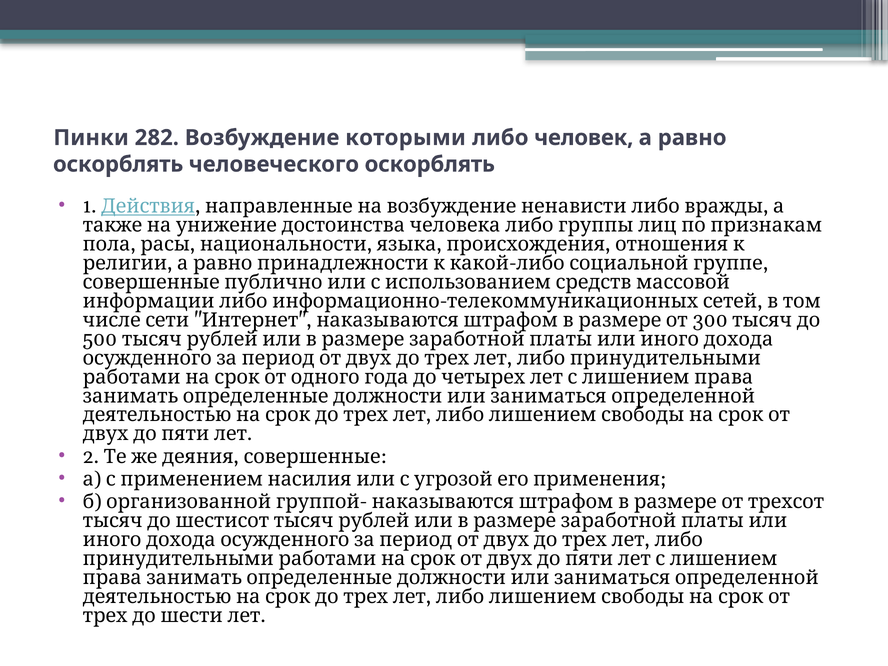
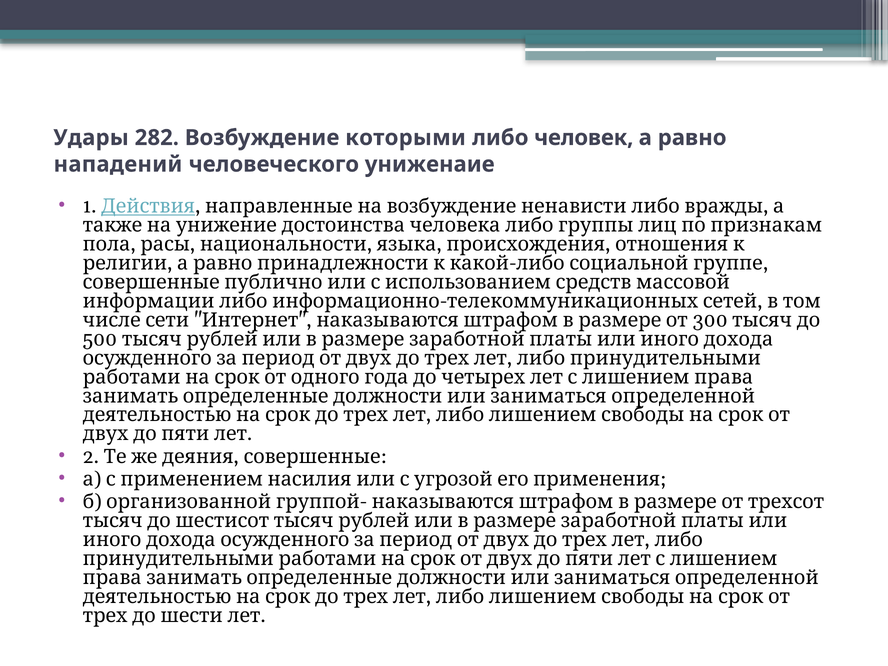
Пинки: Пинки -> Удары (91, 138)
оскорблять: оскорблять -> нападений (118, 164)
человеческого оскорблять: оскорблять -> униженаие (430, 164)
